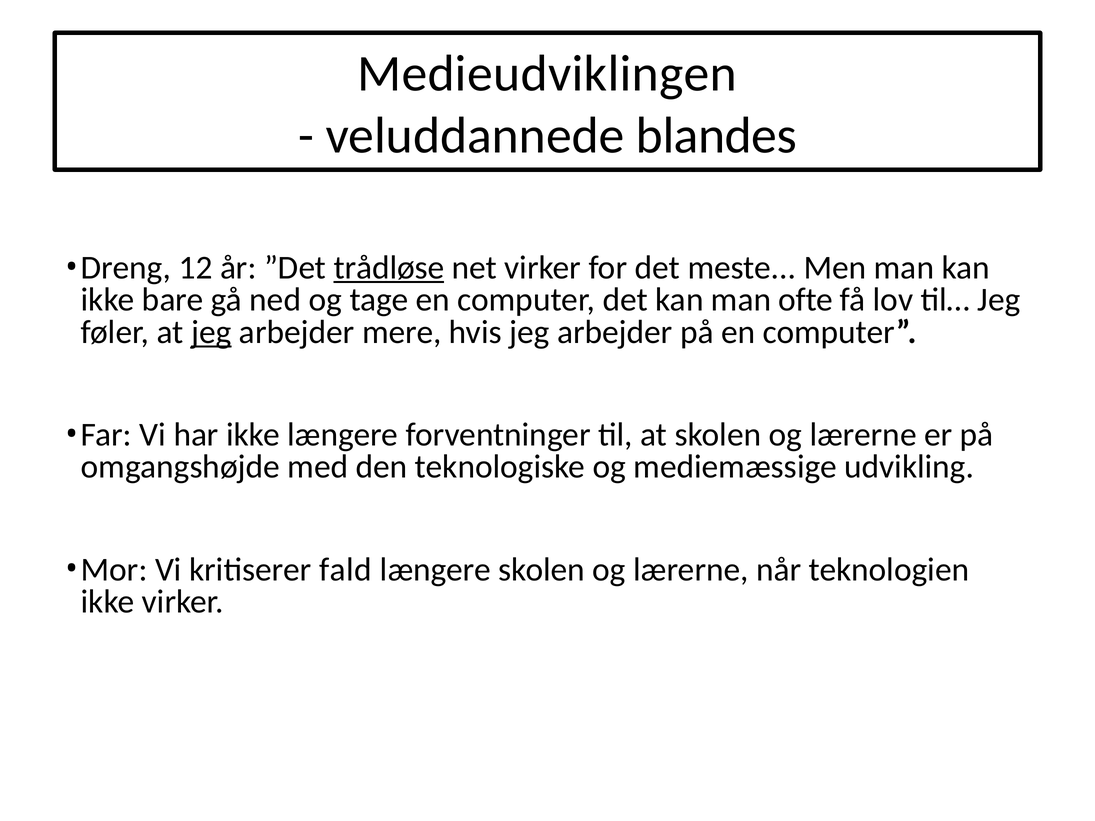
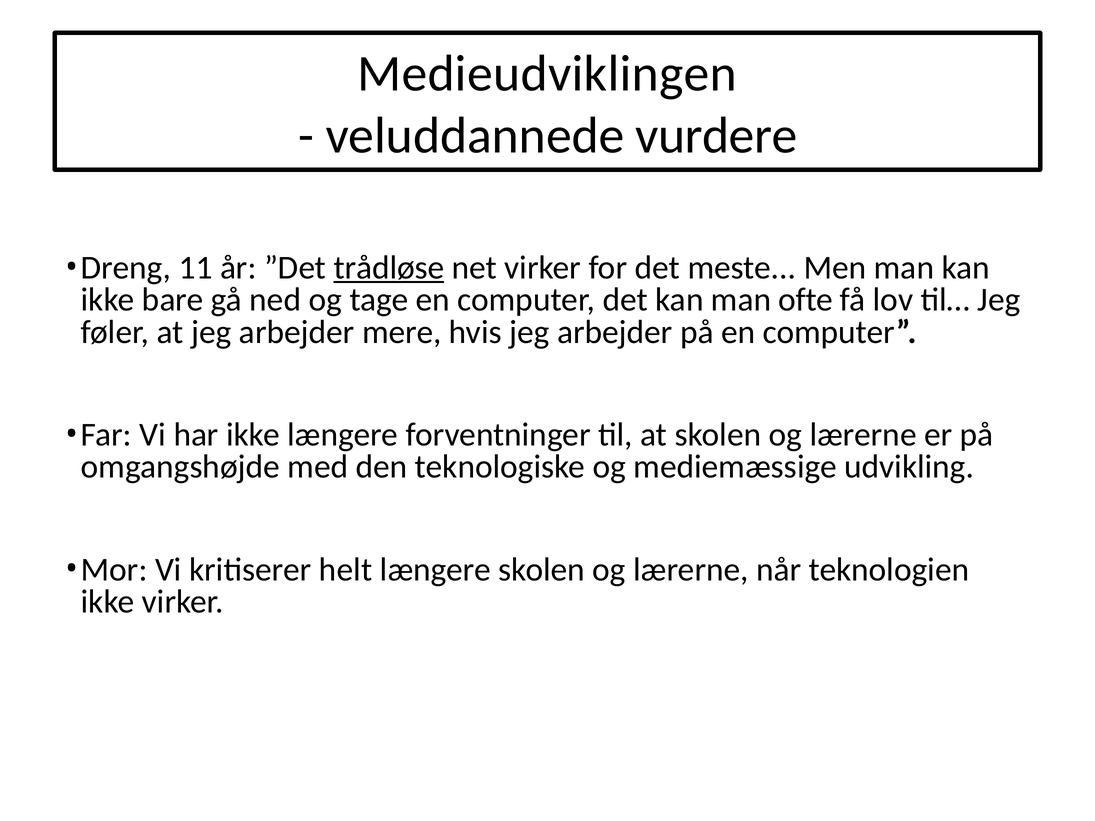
blandes: blandes -> vurdere (716, 136)
12: 12 -> 11 (196, 268)
jeg underline: present -> none (211, 332)
fald: fald -> helt (346, 570)
